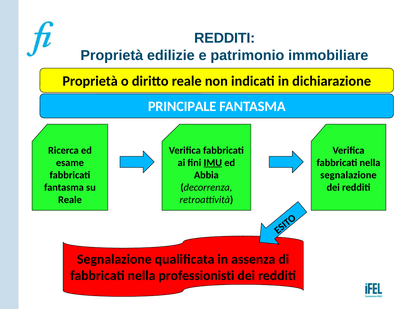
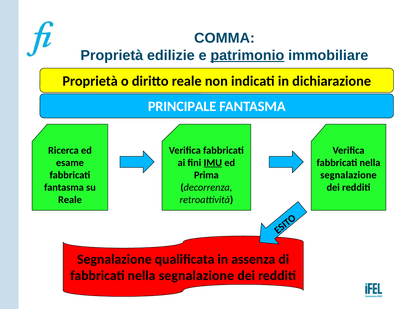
REDDITI: REDDITI -> COMMA (224, 38)
patrimonio underline: none -> present (247, 55)
Abbia: Abbia -> Prima (206, 175)
professionisti: professionisti -> segnalazione (196, 276)
